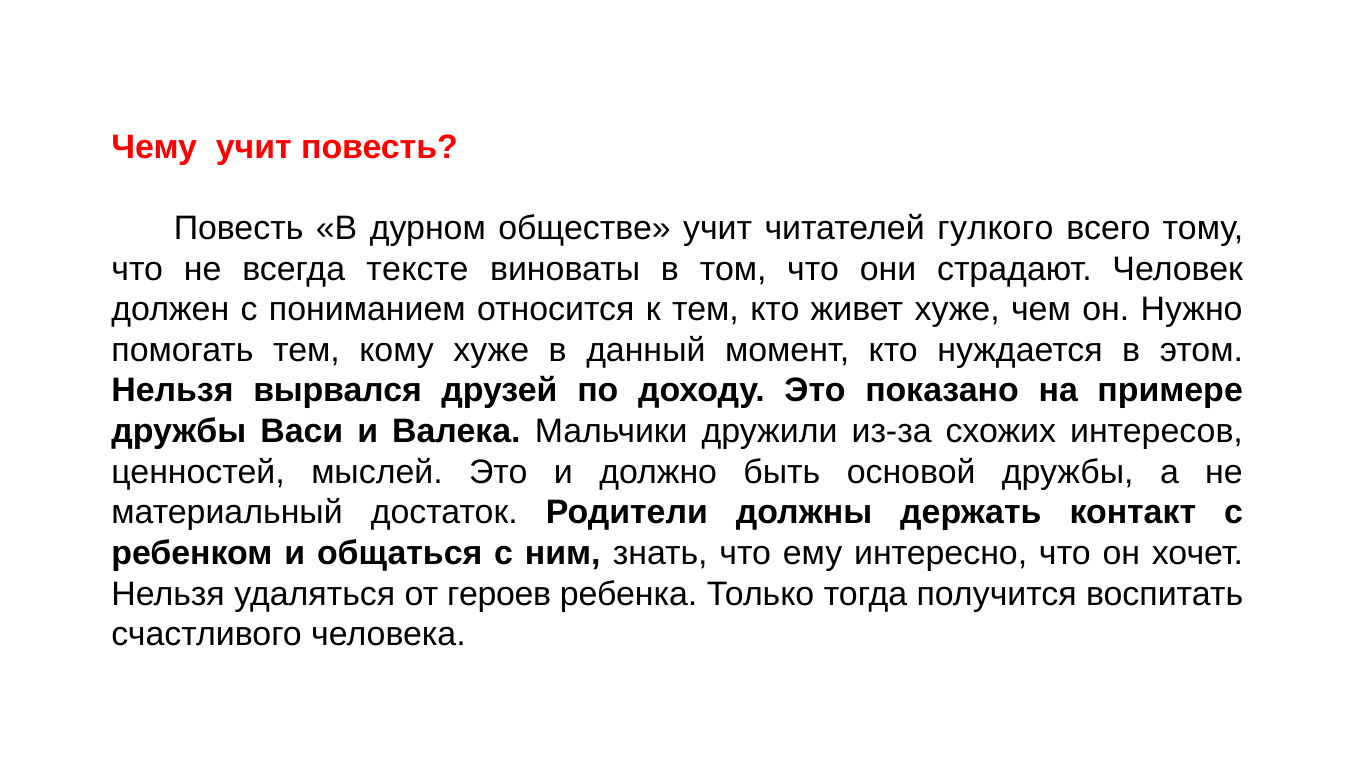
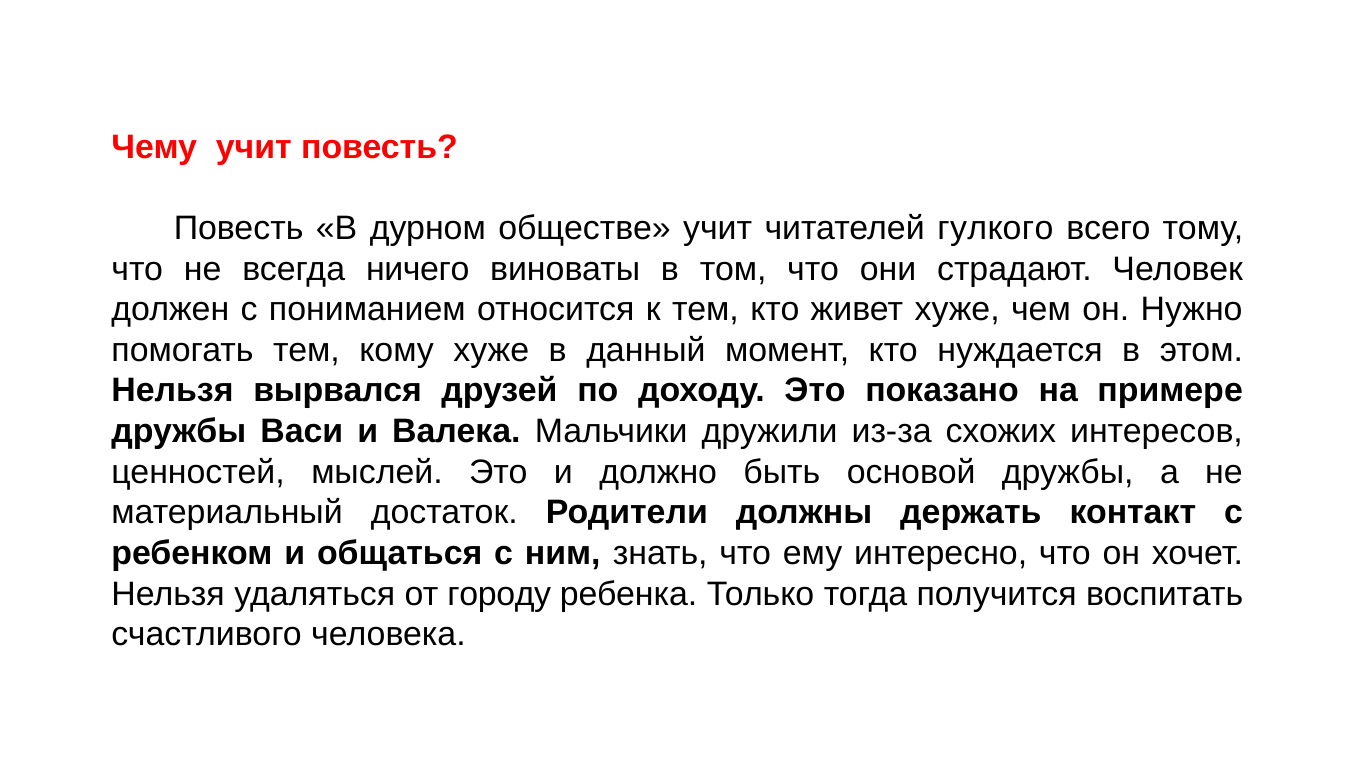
тексте: тексте -> ничего (418, 269)
героев: героев -> городу (499, 594)
